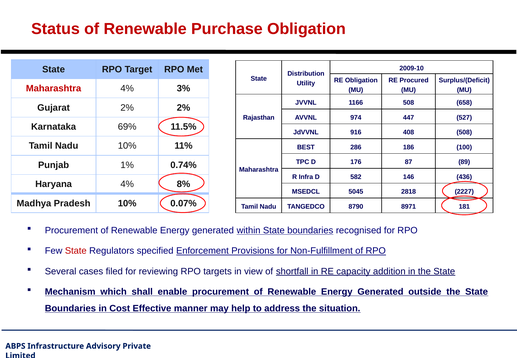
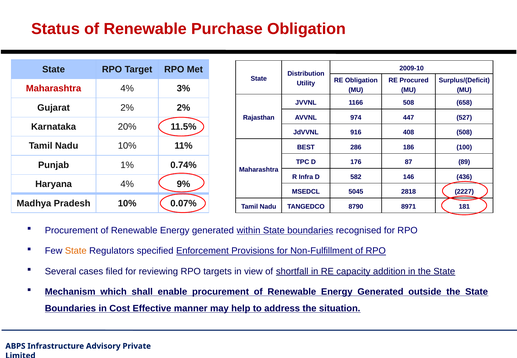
69%: 69% -> 20% (127, 127)
8%: 8% -> 9% (184, 184)
State colour: red -> orange (76, 251)
